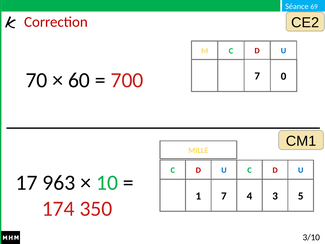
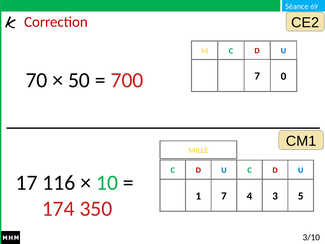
60: 60 -> 50 (79, 80)
963: 963 -> 116 (59, 182)
